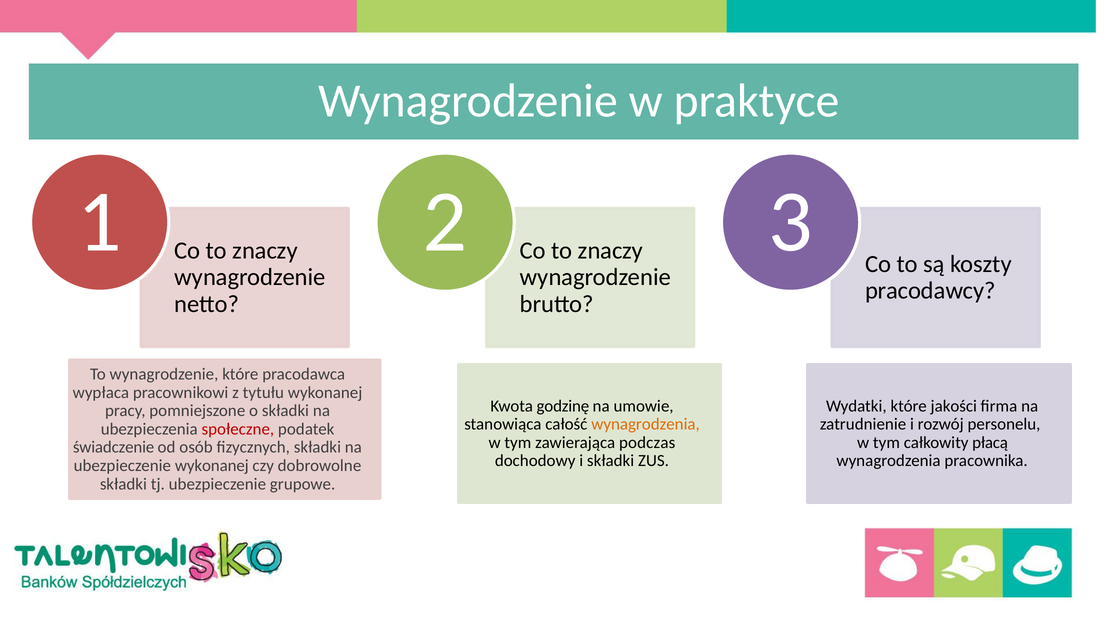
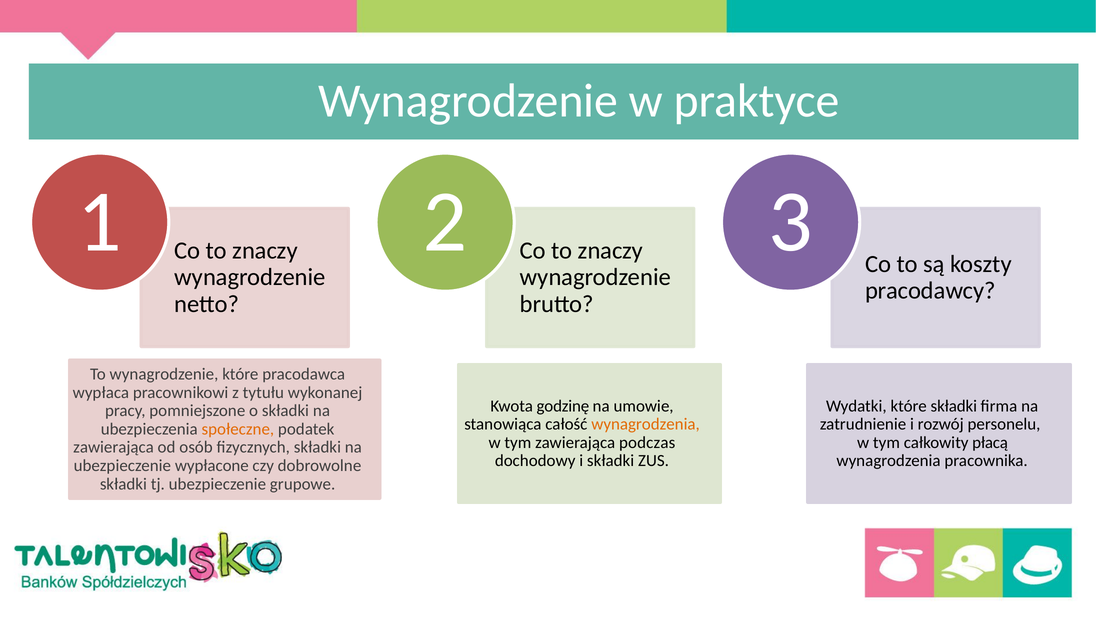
które jakości: jakości -> składki (954, 406)
społeczne colour: red -> orange (238, 429)
świadczenie: świadczenie -> zawierająca (114, 447)
ubezpieczenie wykonanej: wykonanej -> wypłacone (212, 466)
